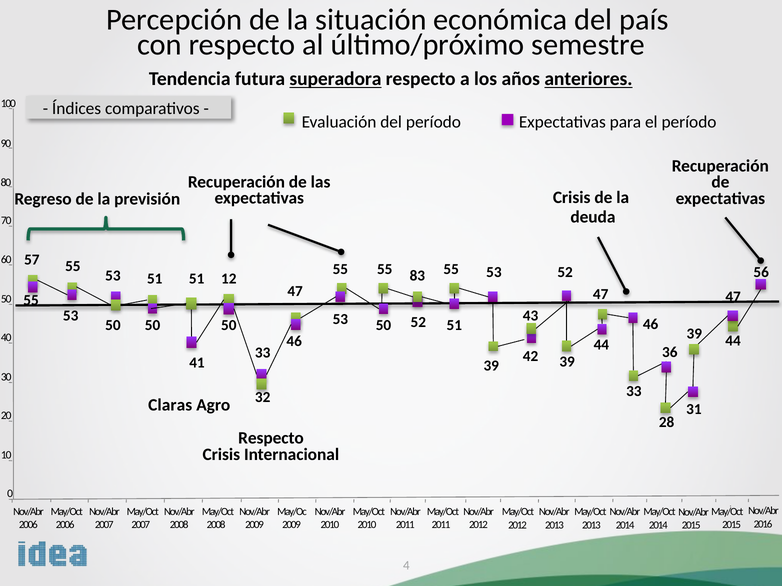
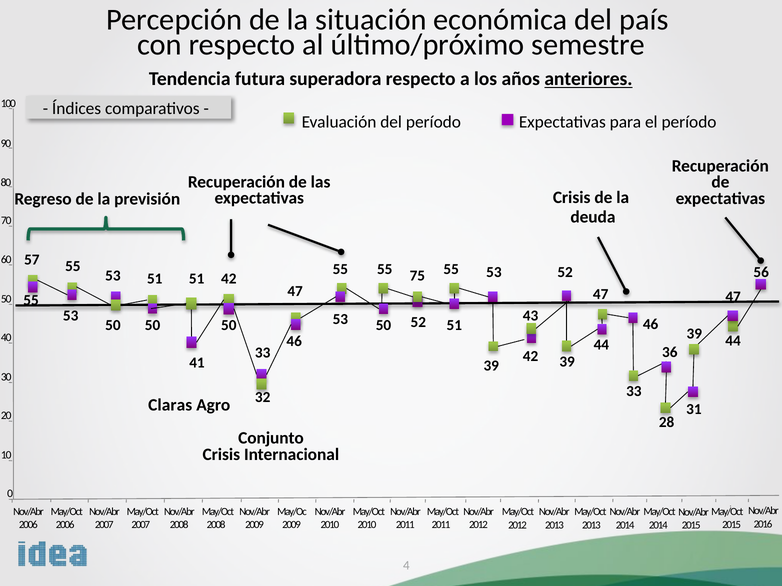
superadora underline: present -> none (335, 79)
83: 83 -> 75 (417, 276)
51 12: 12 -> 42 (229, 279)
Respecto: Respecto -> Conjunto (271, 439)
